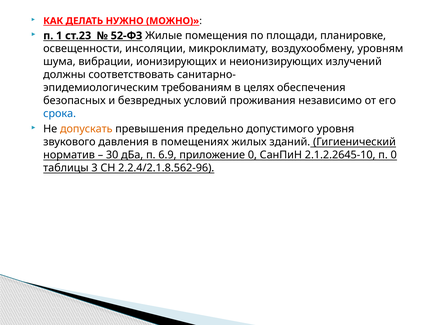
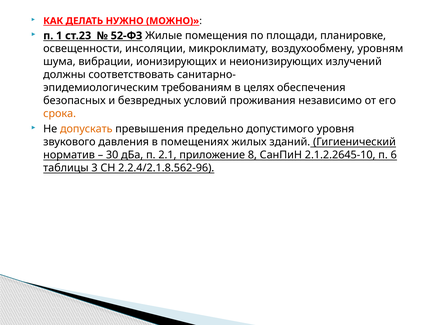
срока colour: blue -> orange (60, 114)
6.9: 6.9 -> 2.1 (167, 155)
приложение 0: 0 -> 8 (252, 155)
п 0: 0 -> 6 (394, 155)
